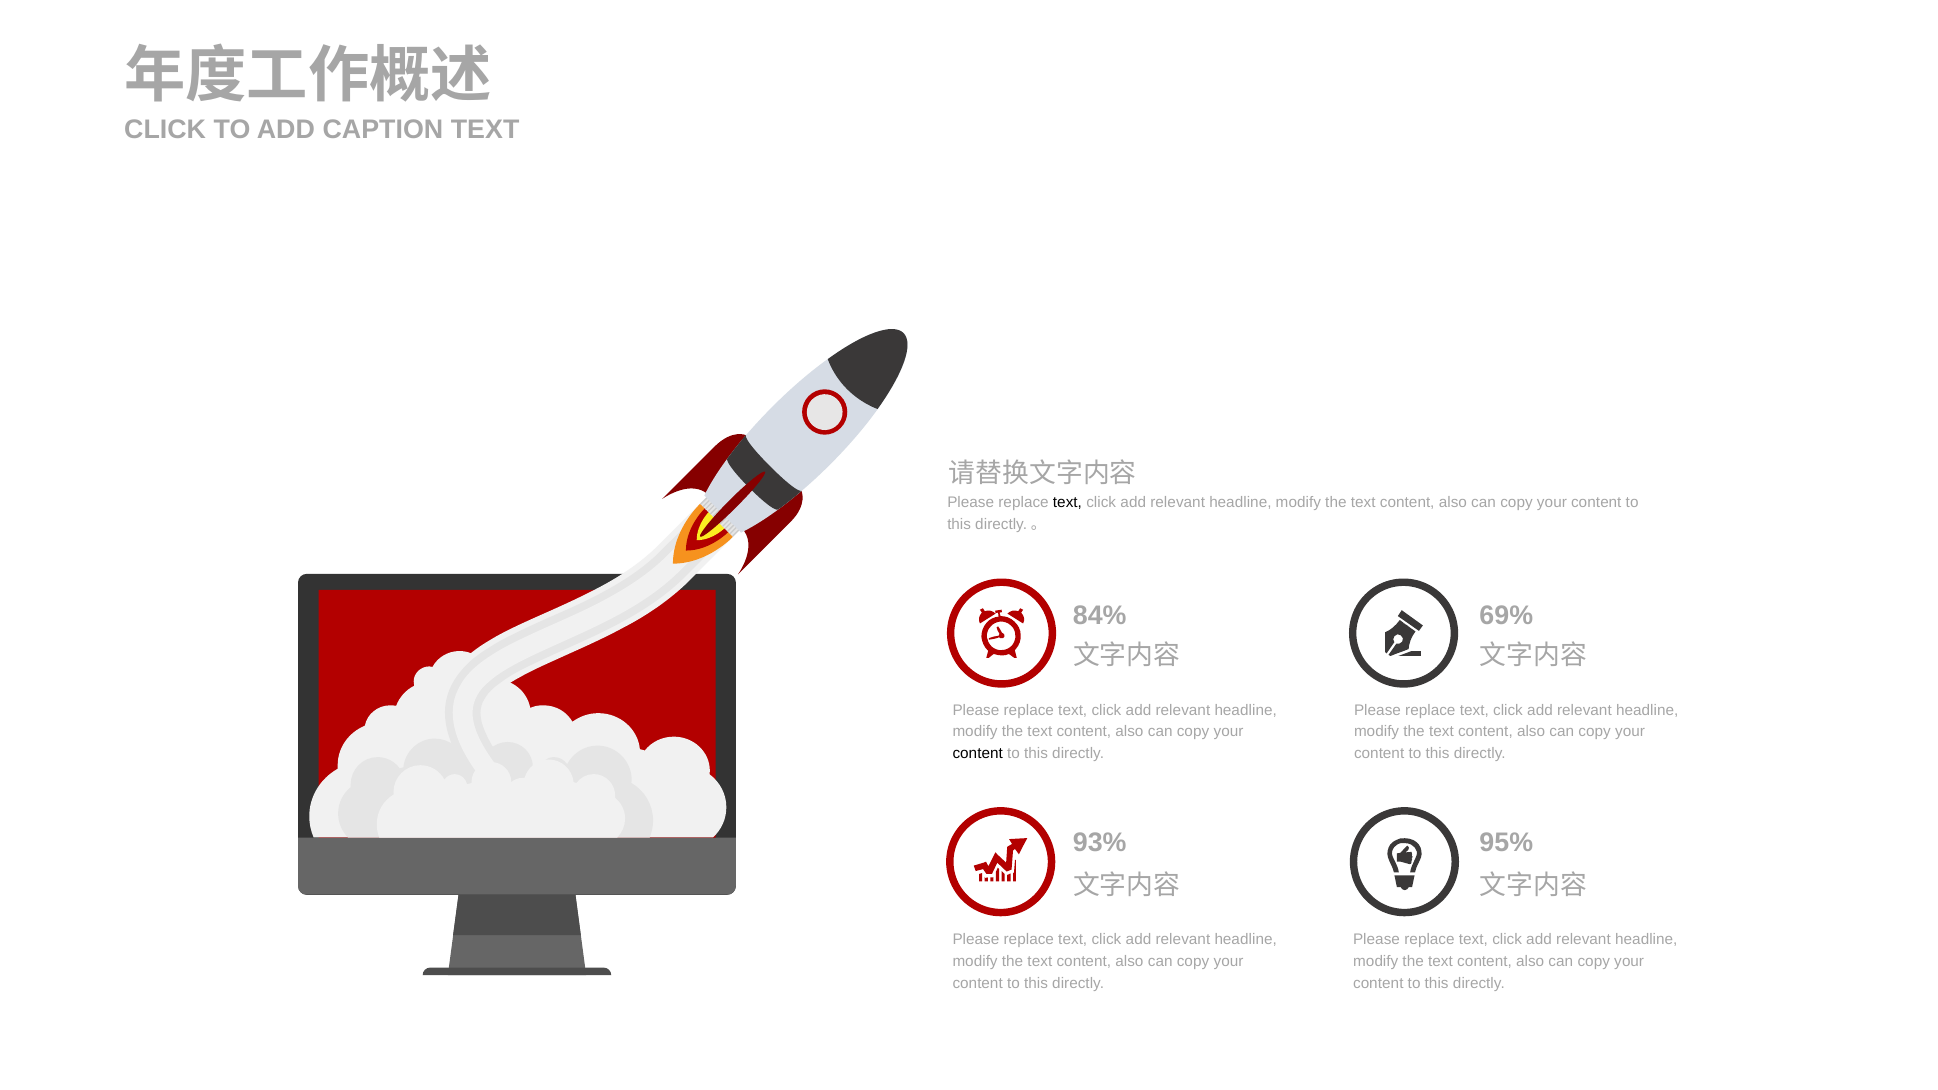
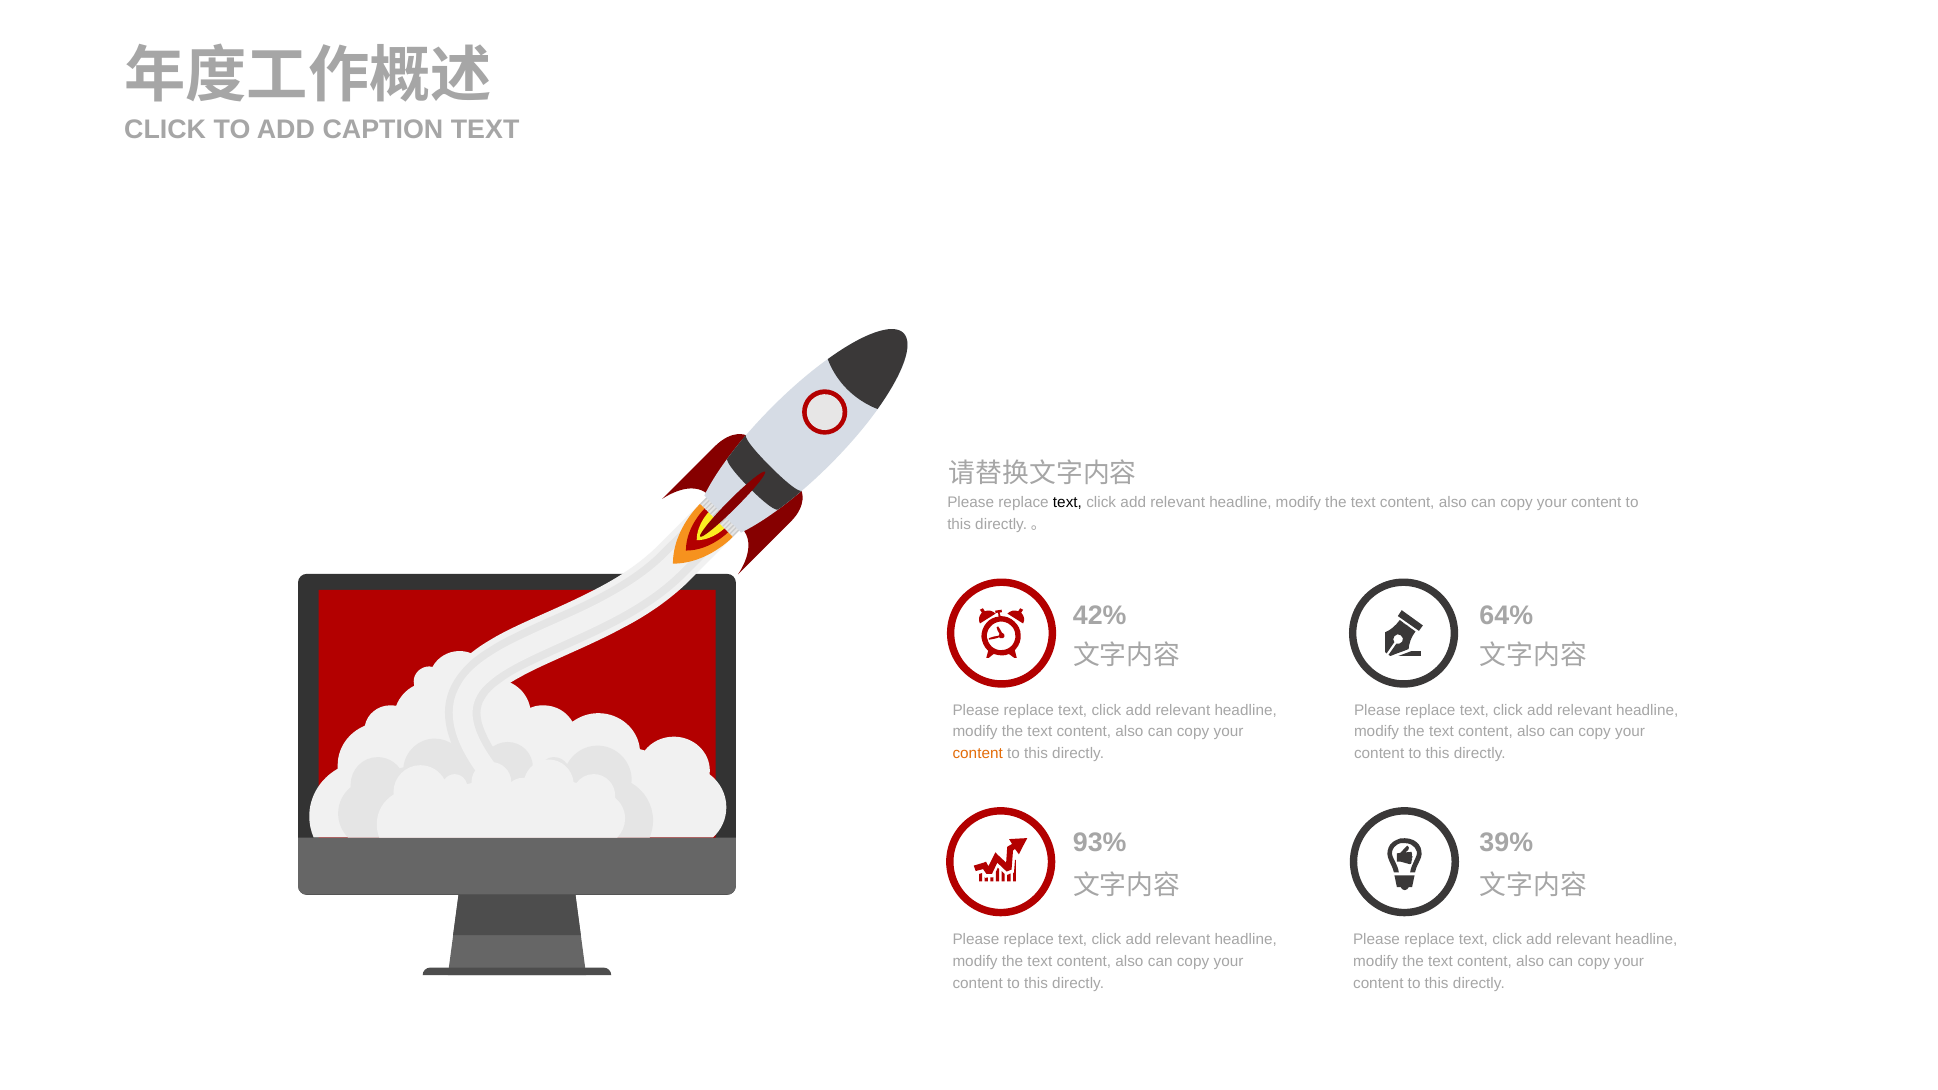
84%: 84% -> 42% (1100, 616)
69%: 69% -> 64% (1506, 616)
content colour: black -> orange (978, 754)
95%: 95% -> 39% (1506, 843)
